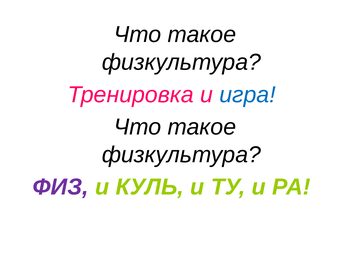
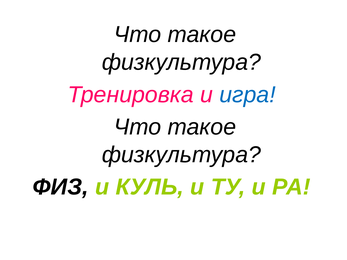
ФИЗ colour: purple -> black (61, 187)
